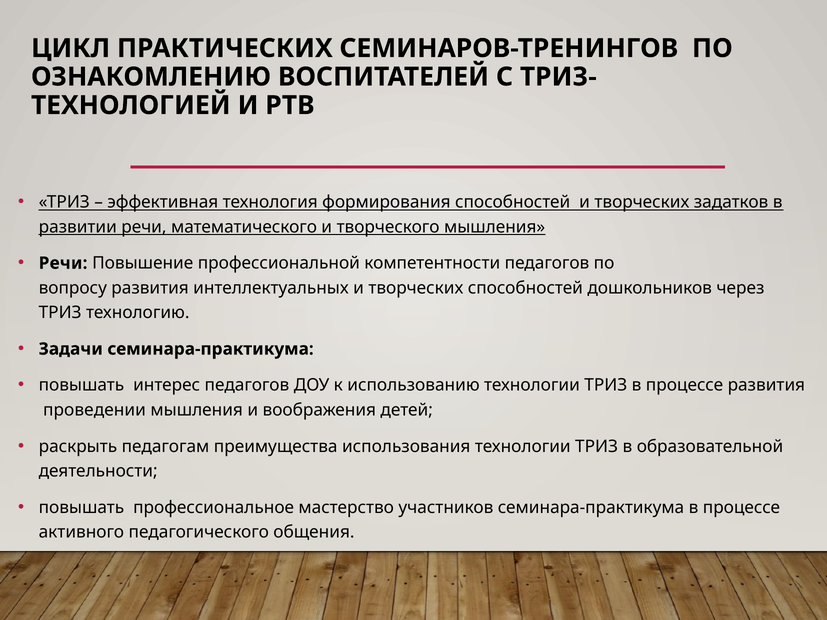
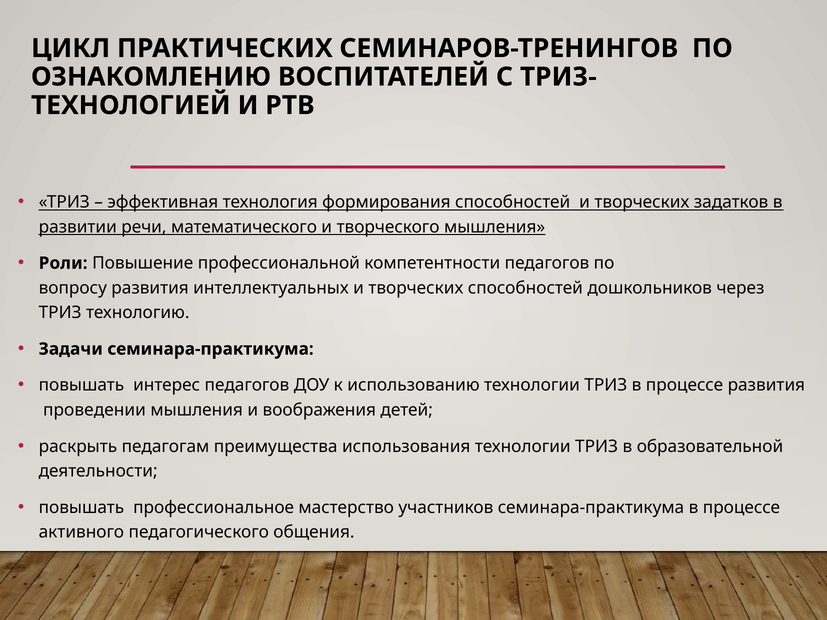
Речи: Речи -> Роли (63, 263)
